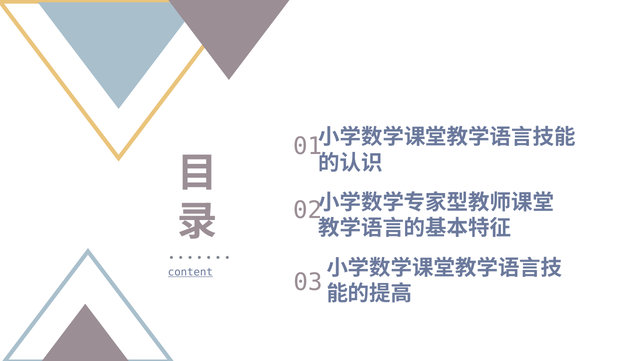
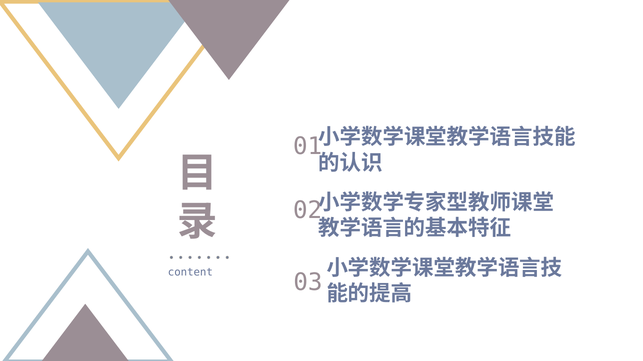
content underline: present -> none (190, 273)
